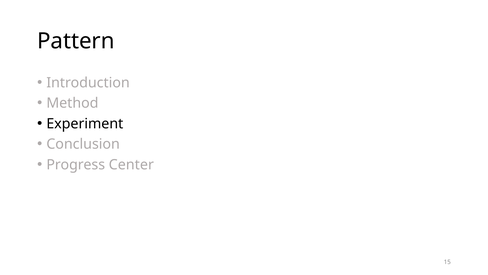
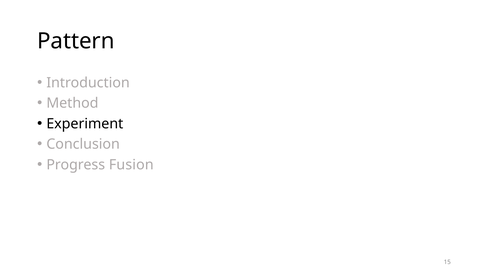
Center: Center -> Fusion (131, 164)
